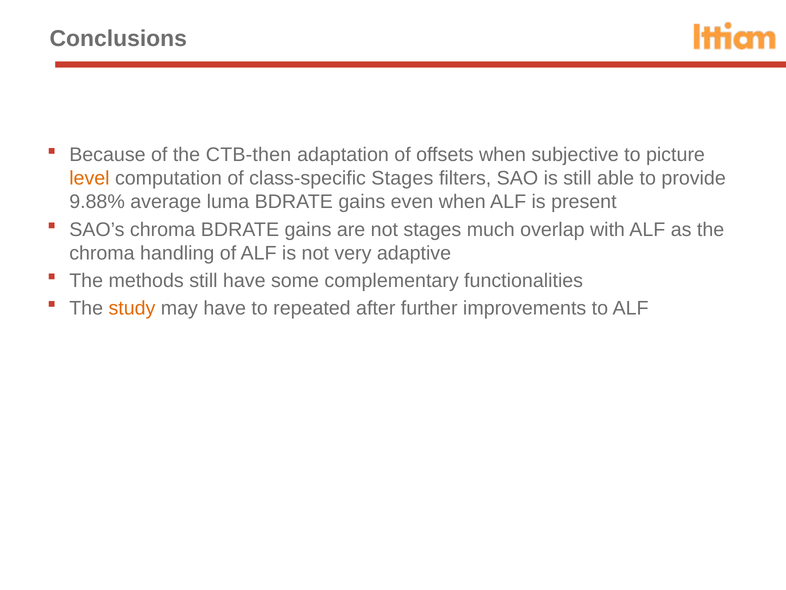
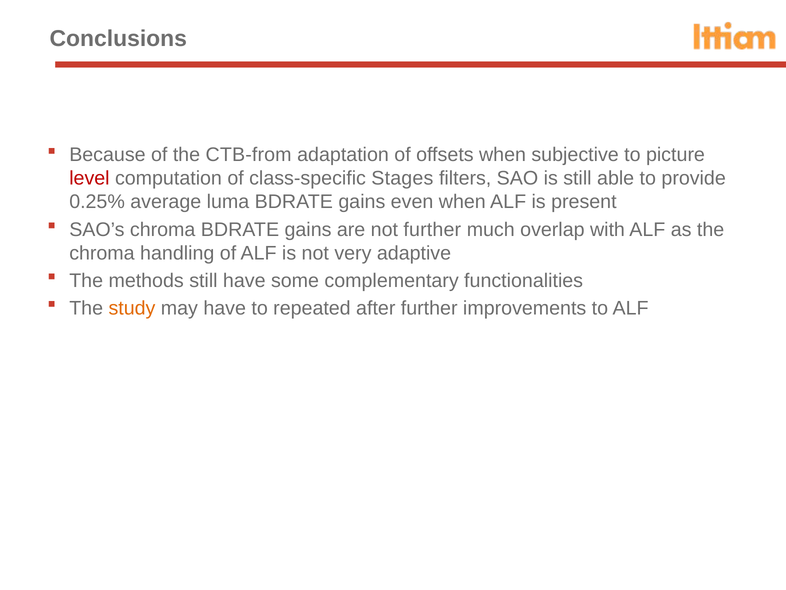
CTB-then: CTB-then -> CTB-from (249, 155)
level colour: orange -> red (89, 178)
9.88%: 9.88% -> 0.25% (97, 202)
not stages: stages -> further (432, 229)
